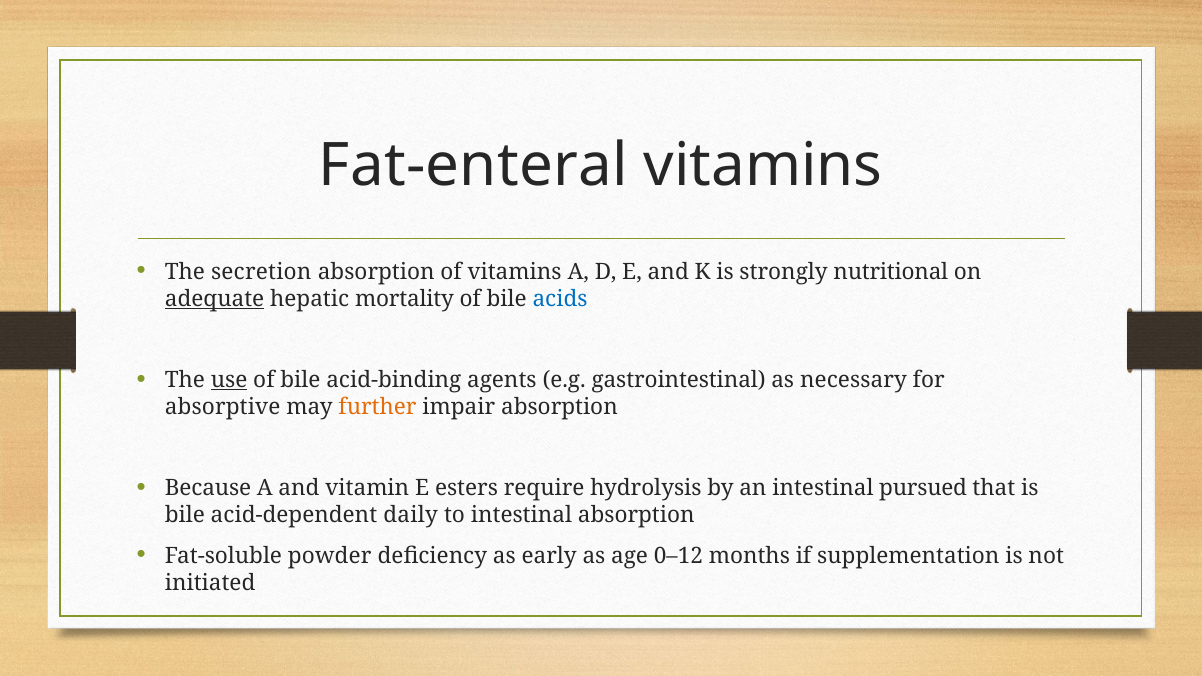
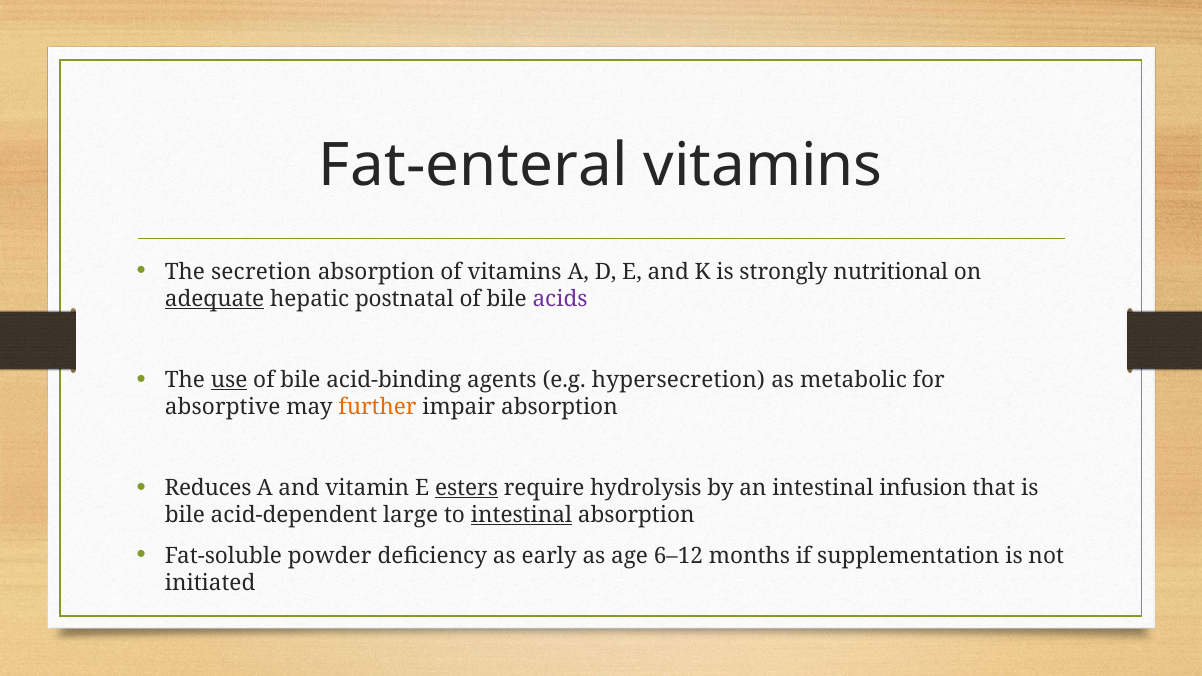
mortality: mortality -> postnatal (404, 299)
acids colour: blue -> purple (560, 299)
gastrointestinal: gastrointestinal -> hypersecretion (678, 380)
necessary: necessary -> metabolic (853, 380)
Because: Because -> Reduces (208, 488)
esters underline: none -> present (466, 488)
pursued: pursued -> infusion (923, 488)
daily: daily -> large (411, 515)
intestinal underline: none -> present (521, 515)
0–12: 0–12 -> 6–12 (678, 556)
